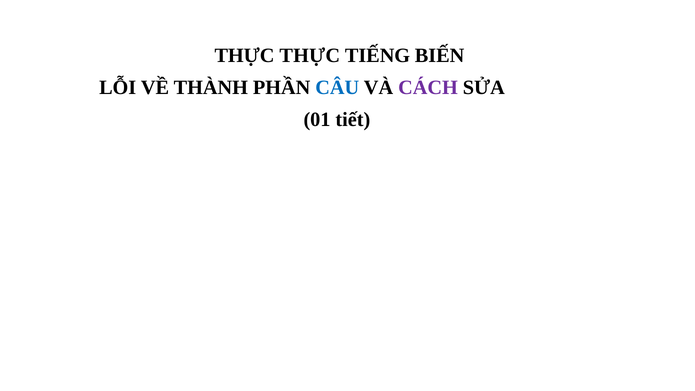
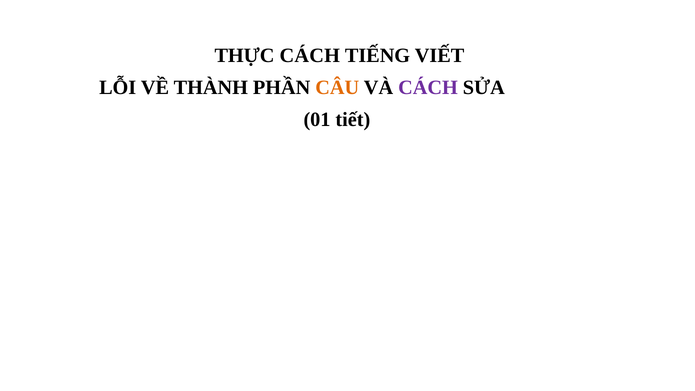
THỰC THỰC: THỰC -> CÁCH (310, 56)
BIẾN: BIẾN -> VIẾT (440, 56)
CÂU colour: blue -> orange (337, 87)
